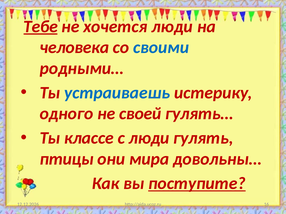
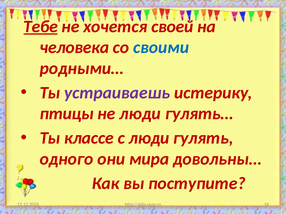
хочется люди: люди -> своей (172, 27)
устраиваешь colour: blue -> purple (117, 93)
одного: одного -> птицы (67, 114)
не своей: своей -> люди (140, 114)
птицы: птицы -> одного (67, 159)
поступите underline: present -> none (197, 184)
